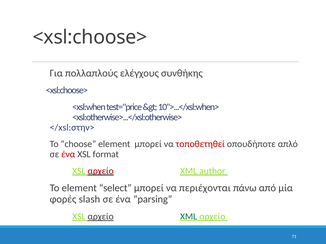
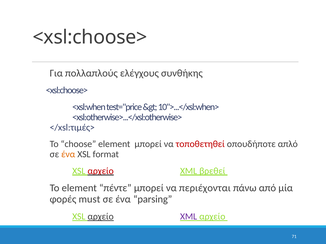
</xsl:στην>: </xsl:στην> -> </xsl:τιμές> (72, 128)
ένα colour: red -> orange (68, 155)
author: author -> βρεθεί (212, 171)
select: select -> πέντε (115, 188)
slash: slash -> must (89, 200)
XML colour: green -> purple (189, 217)
